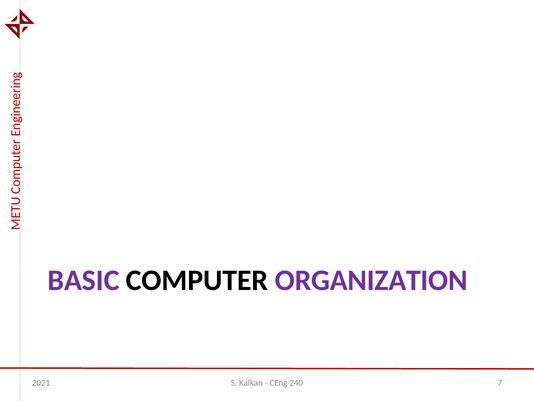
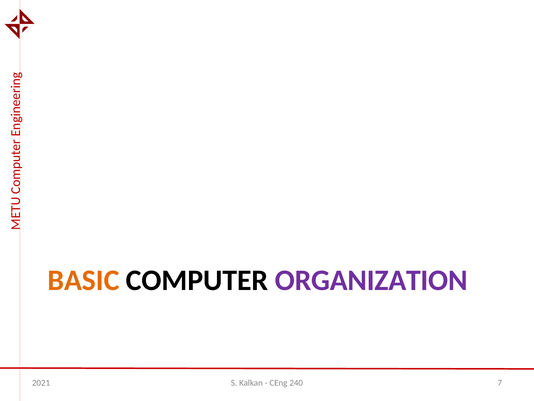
BASIC colour: purple -> orange (83, 280)
